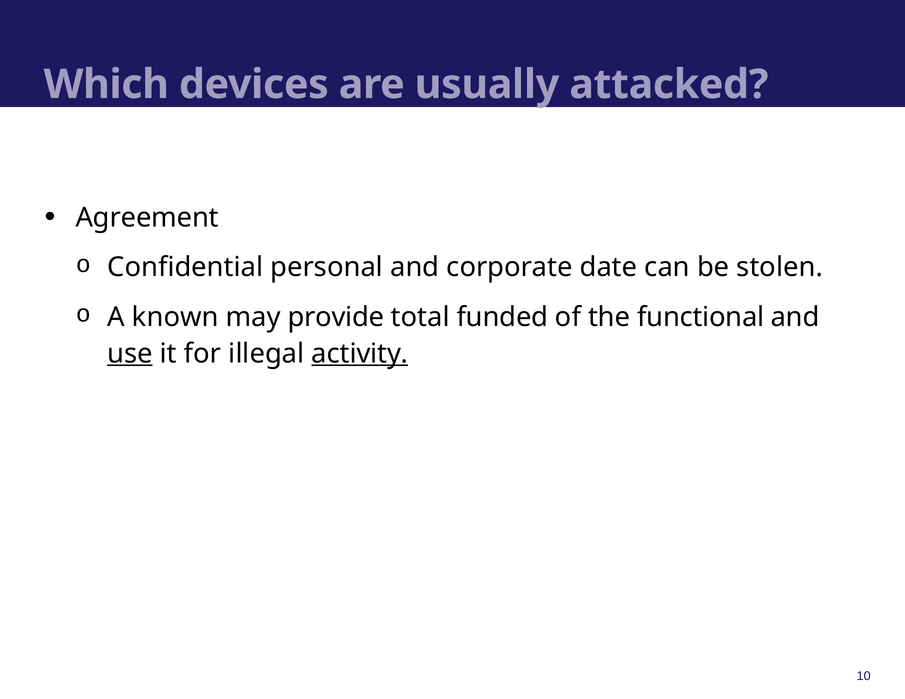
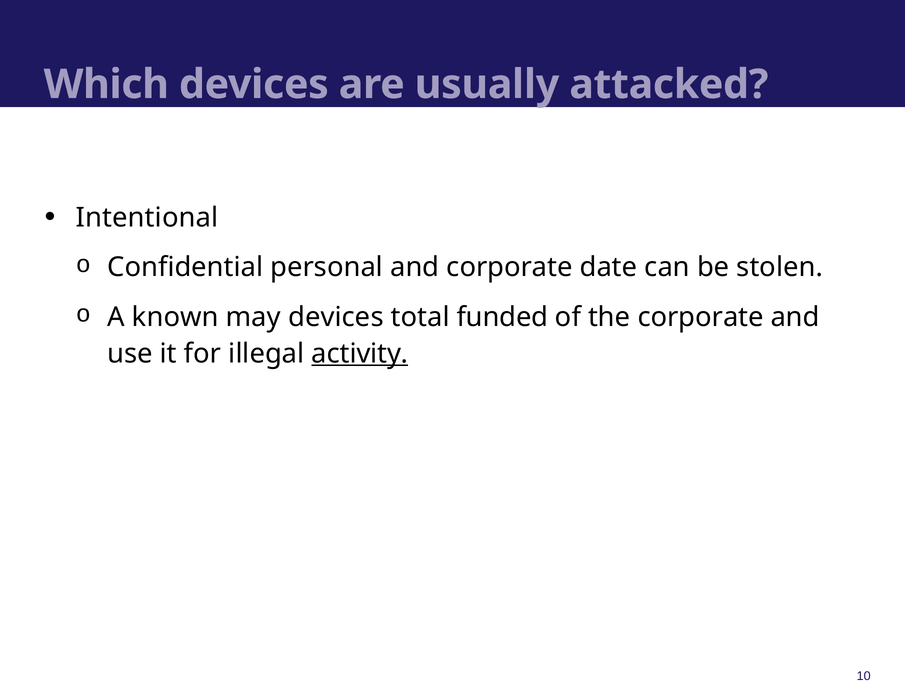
Agreement: Agreement -> Intentional (147, 218)
may provide: provide -> devices (336, 317)
the functional: functional -> corporate (701, 317)
use underline: present -> none (130, 354)
